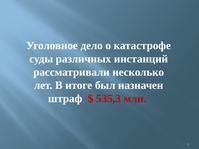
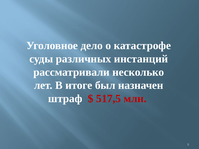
535,3: 535,3 -> 517,5 (109, 99)
